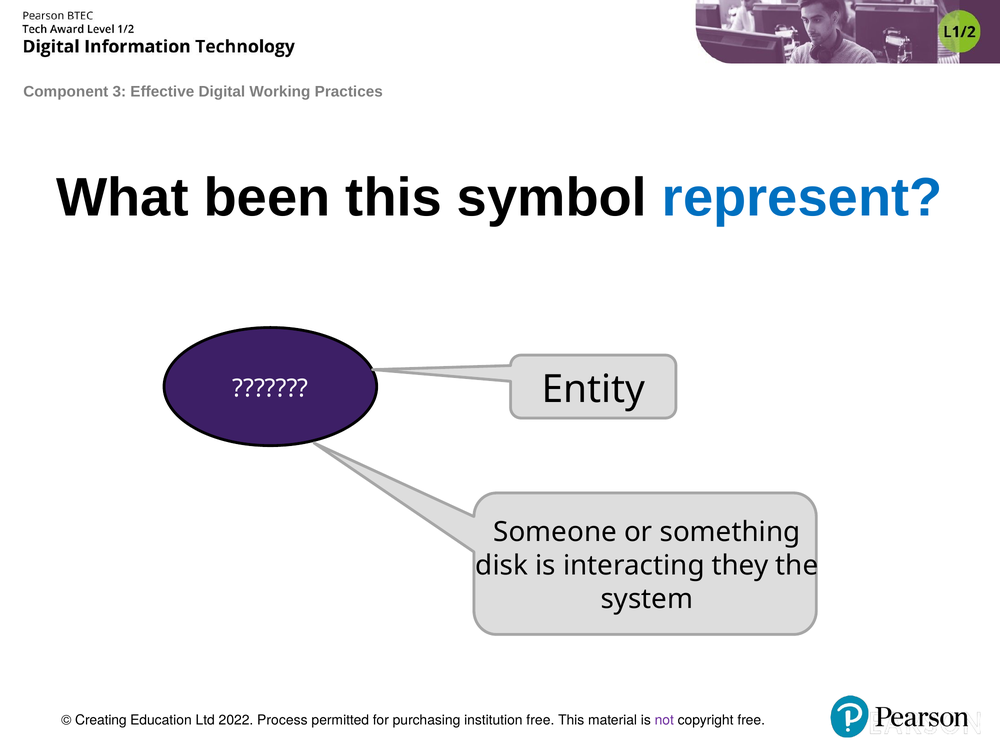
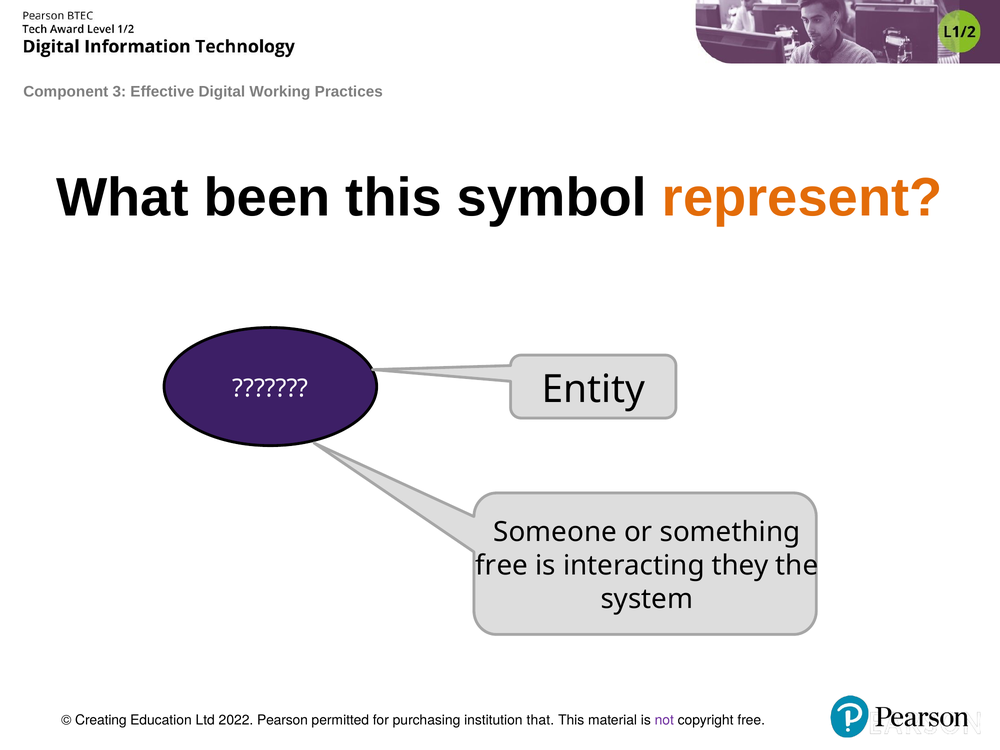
represent colour: blue -> orange (802, 198)
disk: disk -> free (502, 566)
Process: Process -> Pearson (282, 720)
institution free: free -> that (540, 720)
